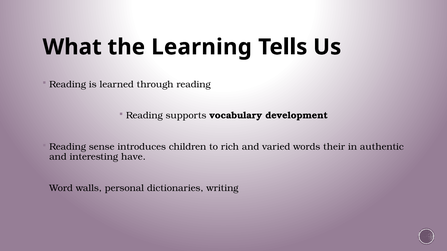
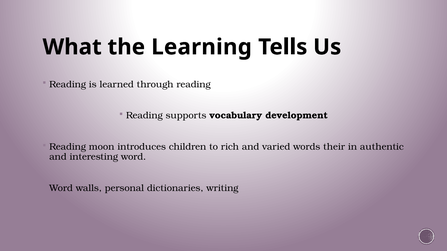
sense: sense -> moon (102, 147)
interesting have: have -> word (134, 157)
